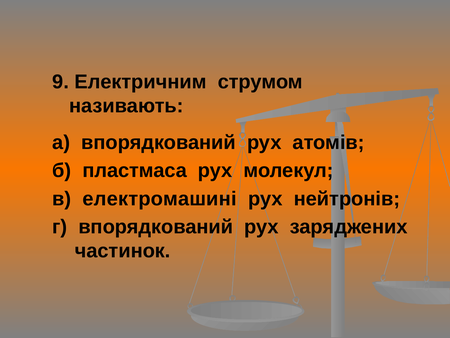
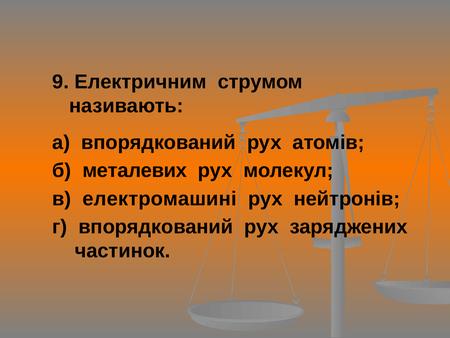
пластмаса: пластмаса -> металевих (135, 170)
